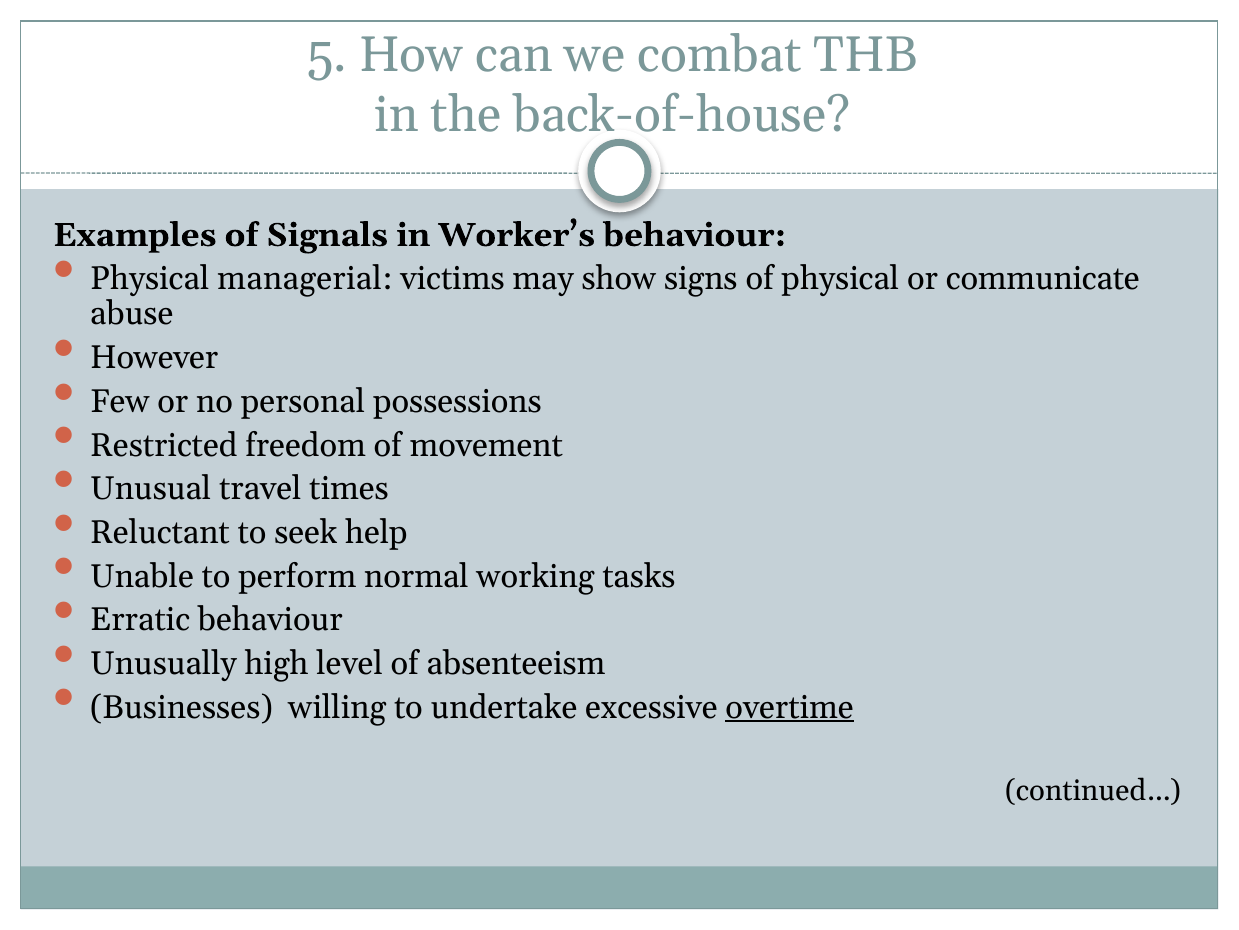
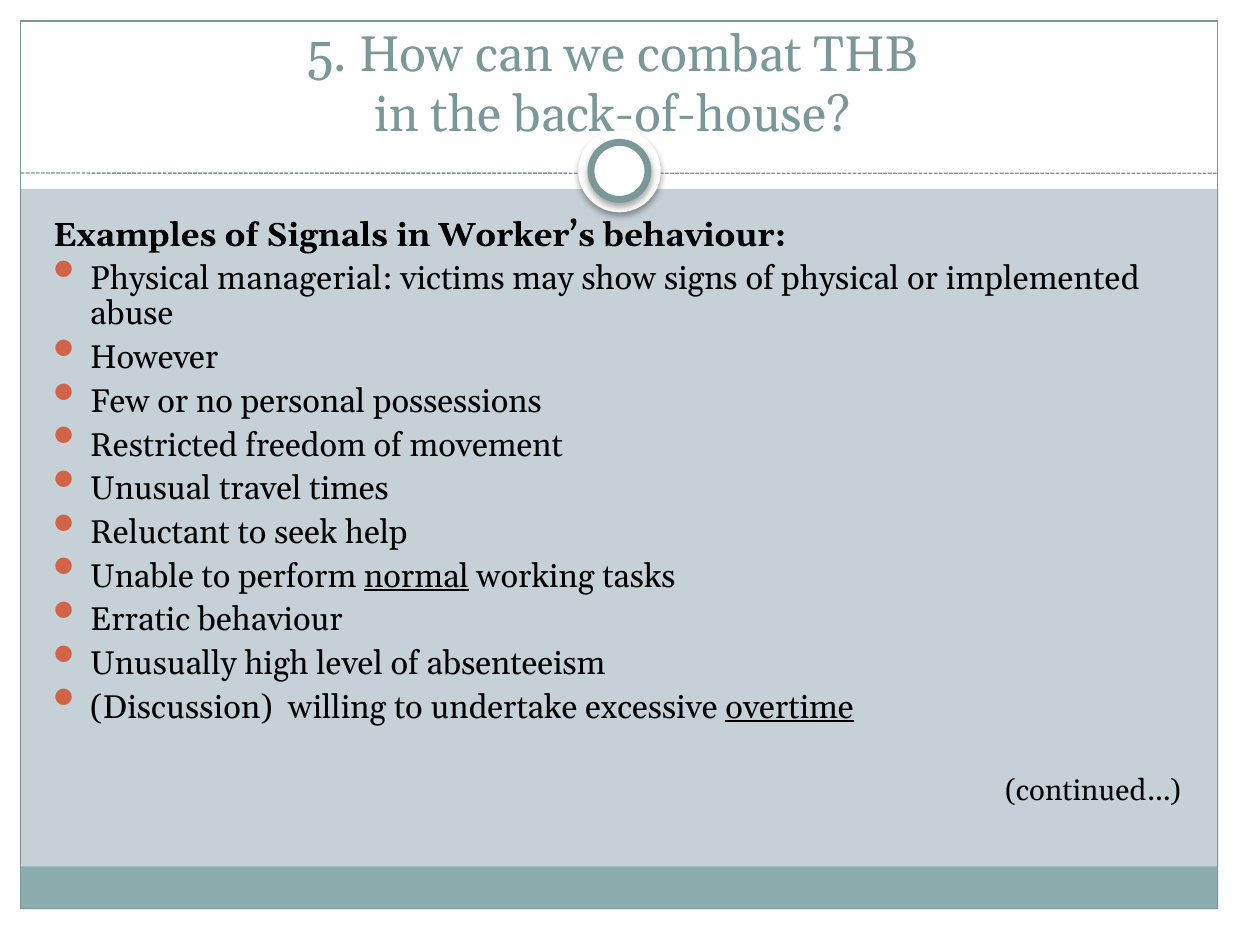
communicate: communicate -> implemented (1043, 279)
normal underline: none -> present (416, 576)
Businesses: Businesses -> Discussion (181, 707)
